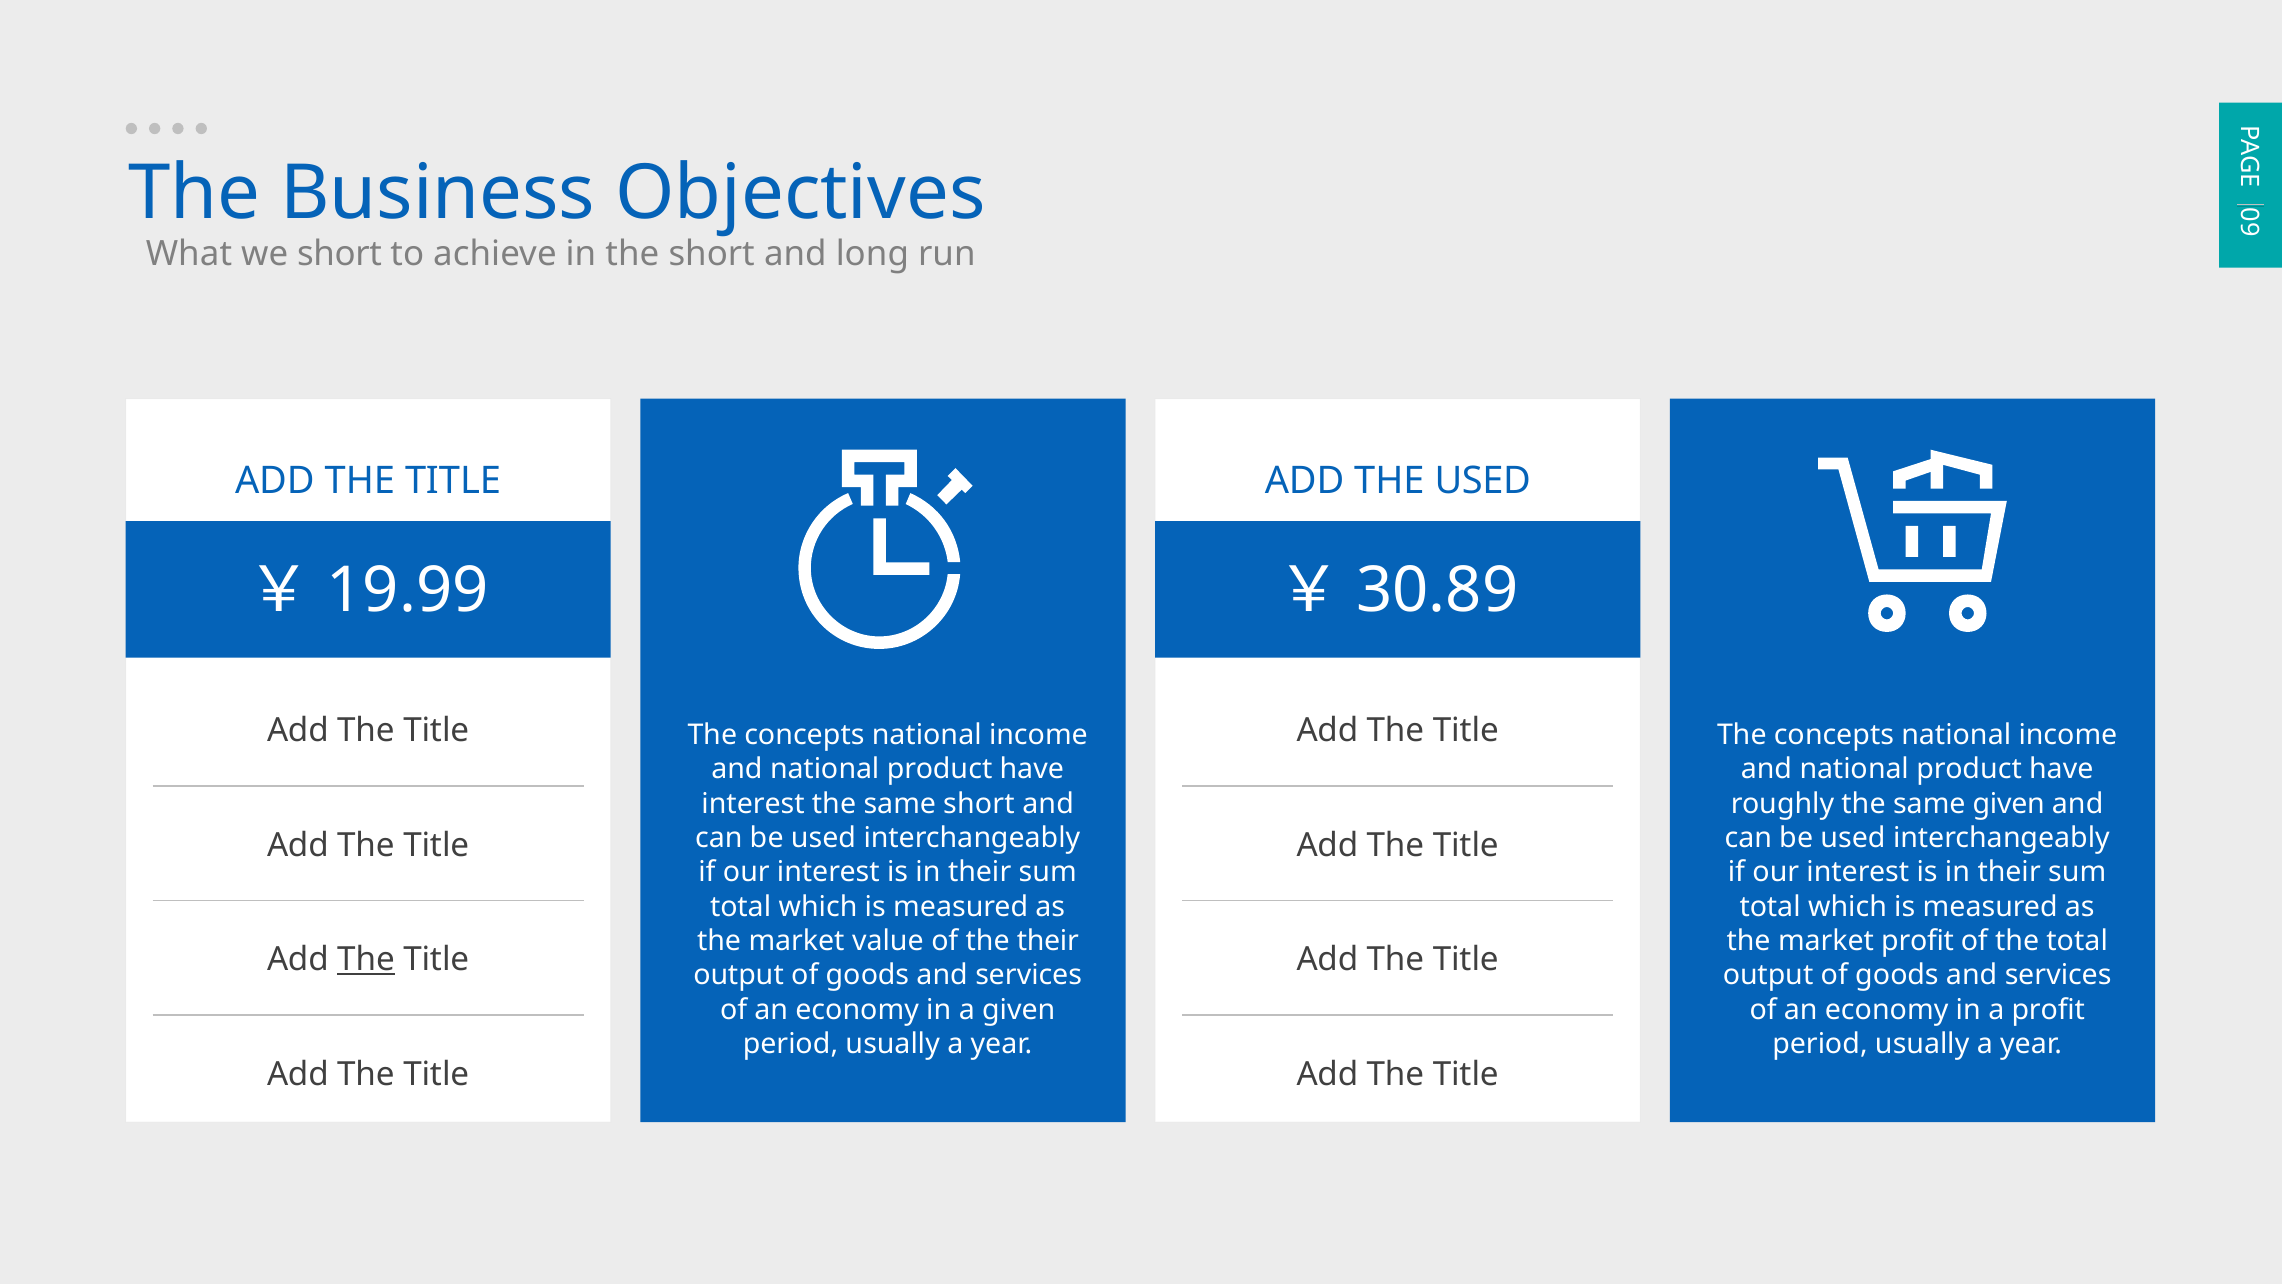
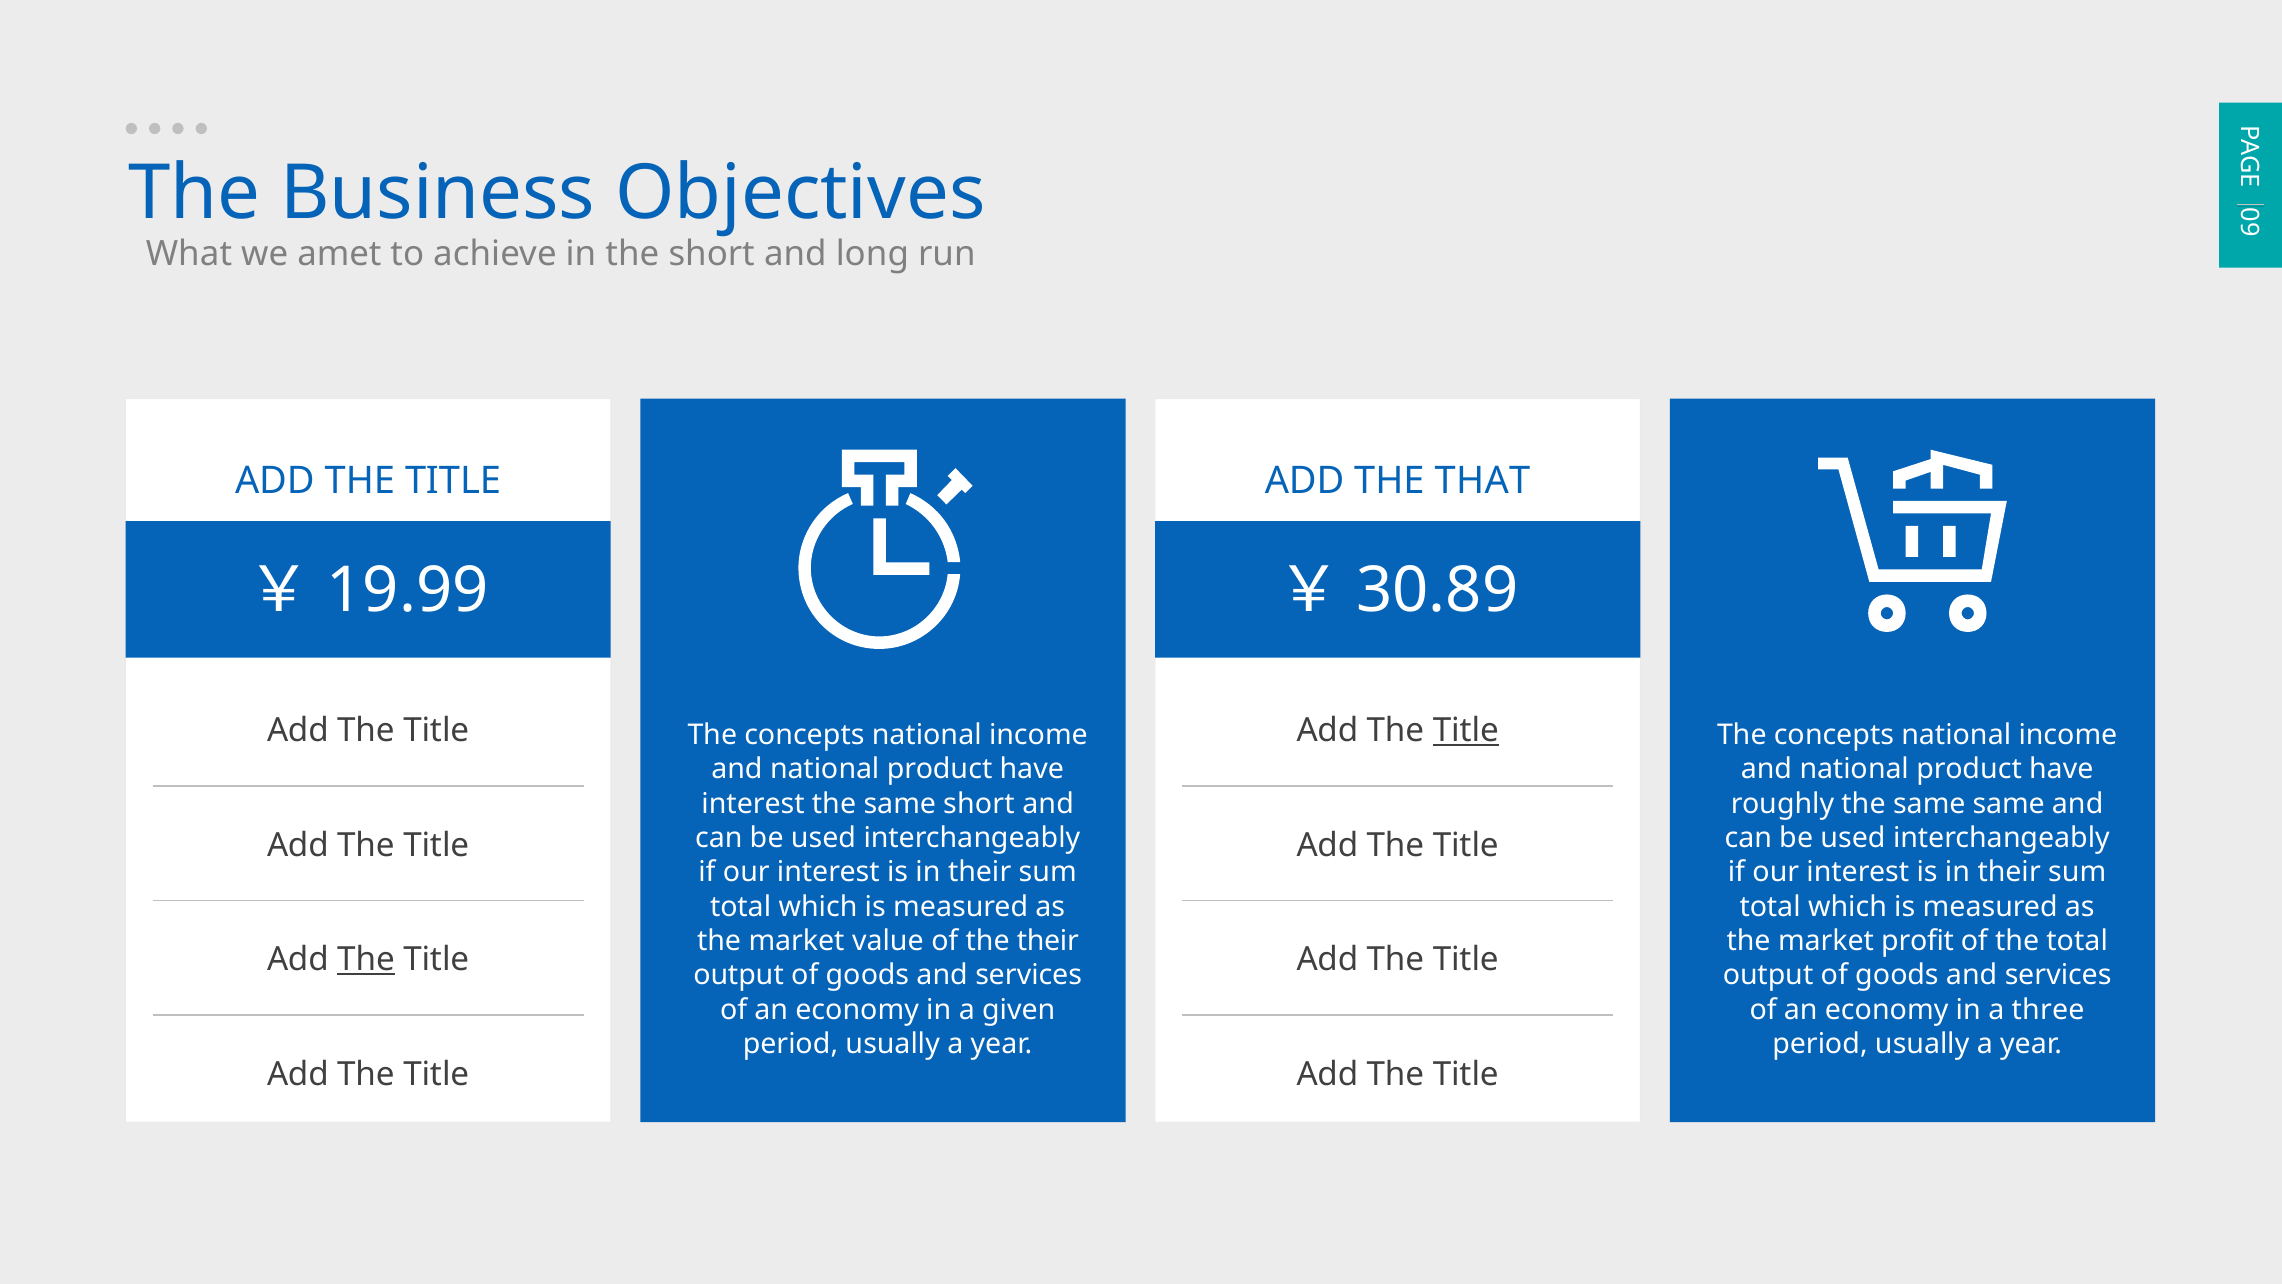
we short: short -> amet (339, 253)
THE USED: USED -> THAT (1482, 481)
Title underline: none -> present (1466, 730)
same given: given -> same (2009, 804)
a profit: profit -> three (2048, 1010)
